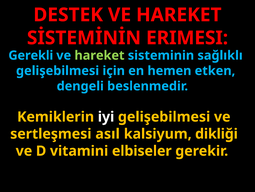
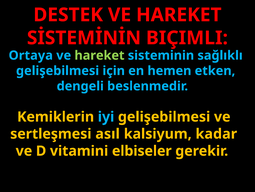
ERIMESI: ERIMESI -> BIÇIMLI (187, 38)
Gerekli: Gerekli -> Ortaya (31, 55)
iyi colour: white -> light blue (106, 116)
dikliği: dikliği -> kadar (216, 133)
